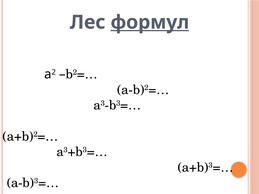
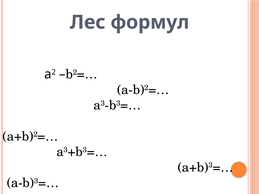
формул underline: present -> none (150, 22)
